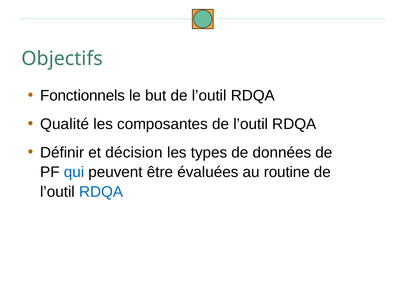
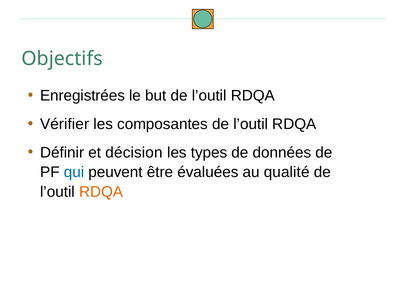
Fonctionnels: Fonctionnels -> Enregistrées (83, 96)
Qualité: Qualité -> Vérifier (65, 124)
routine: routine -> qualité (287, 172)
RDQA colour: blue -> orange (101, 192)
